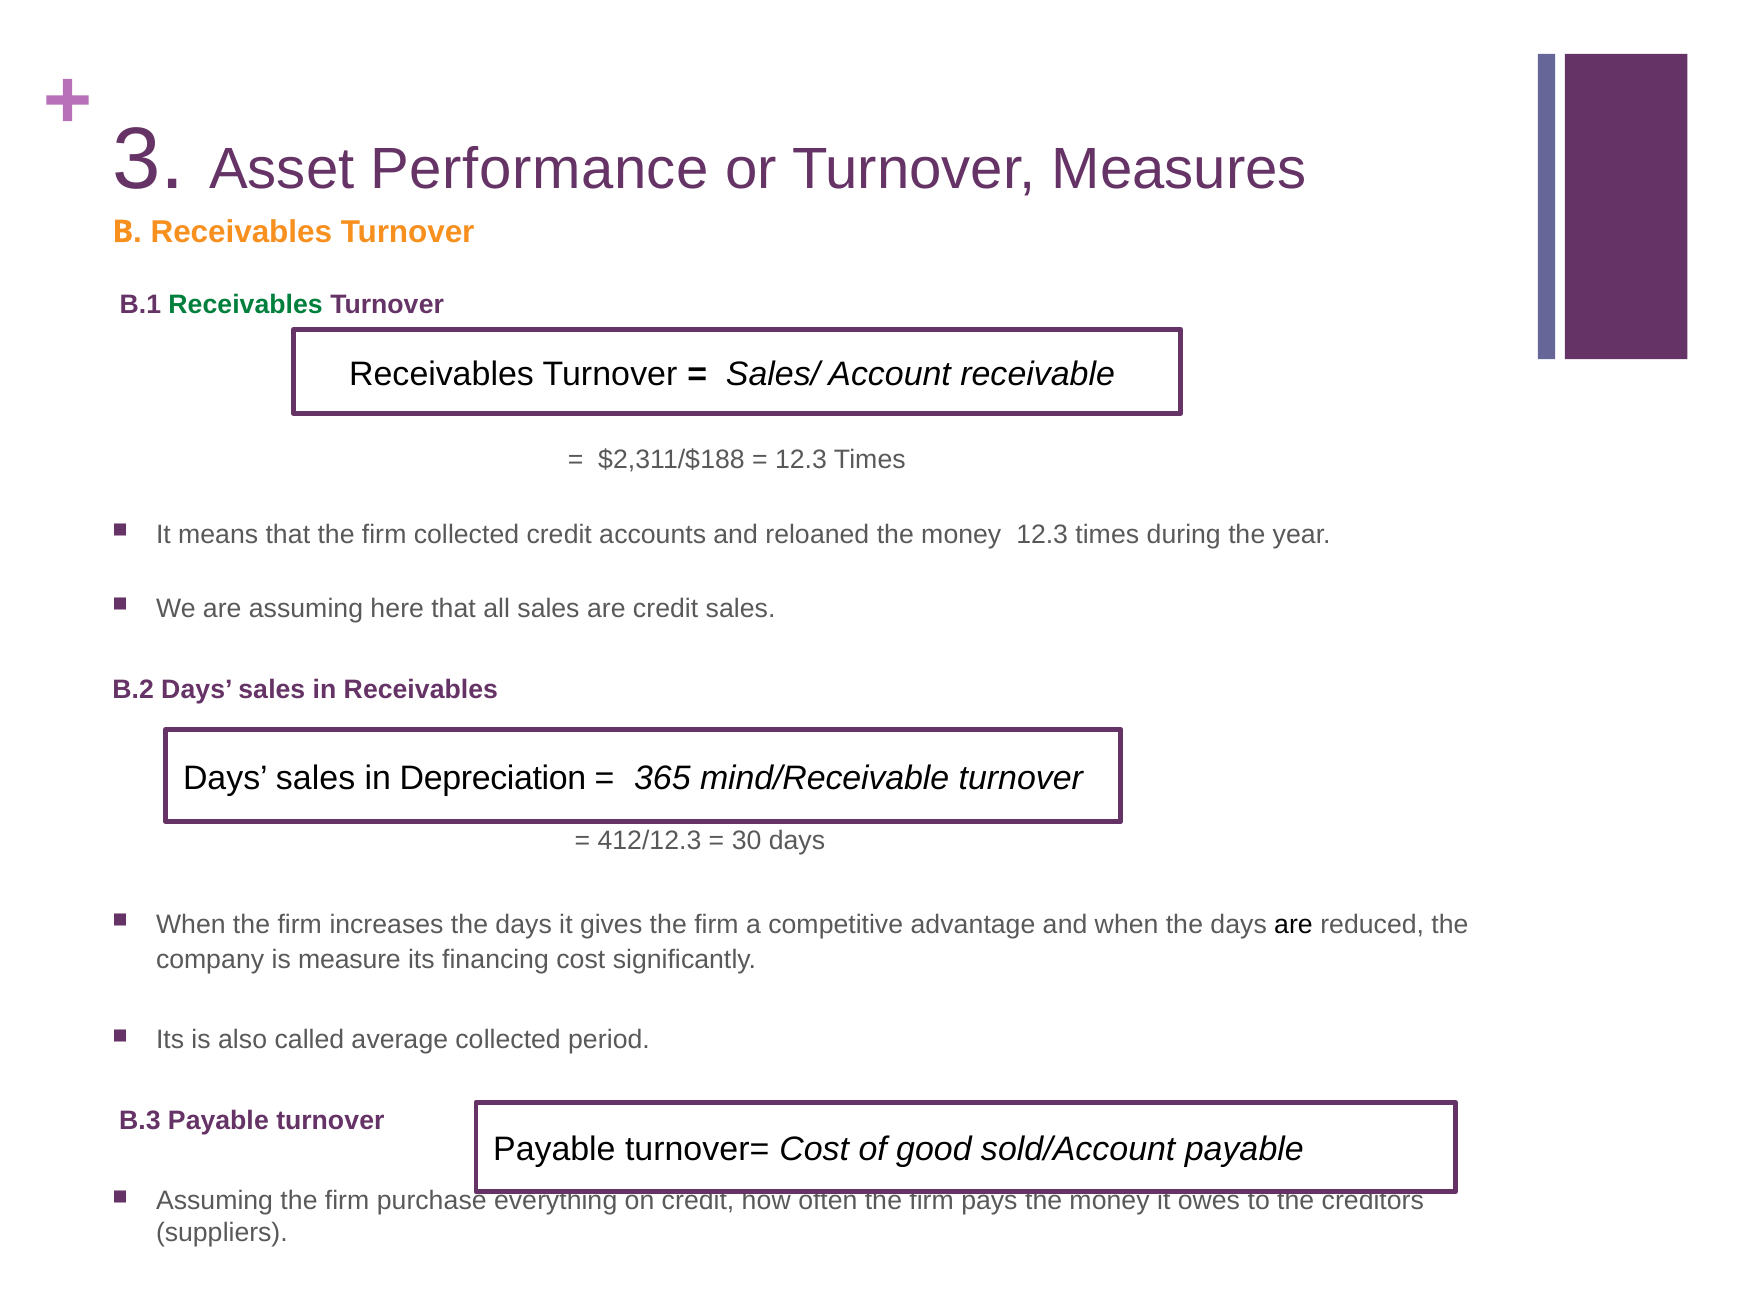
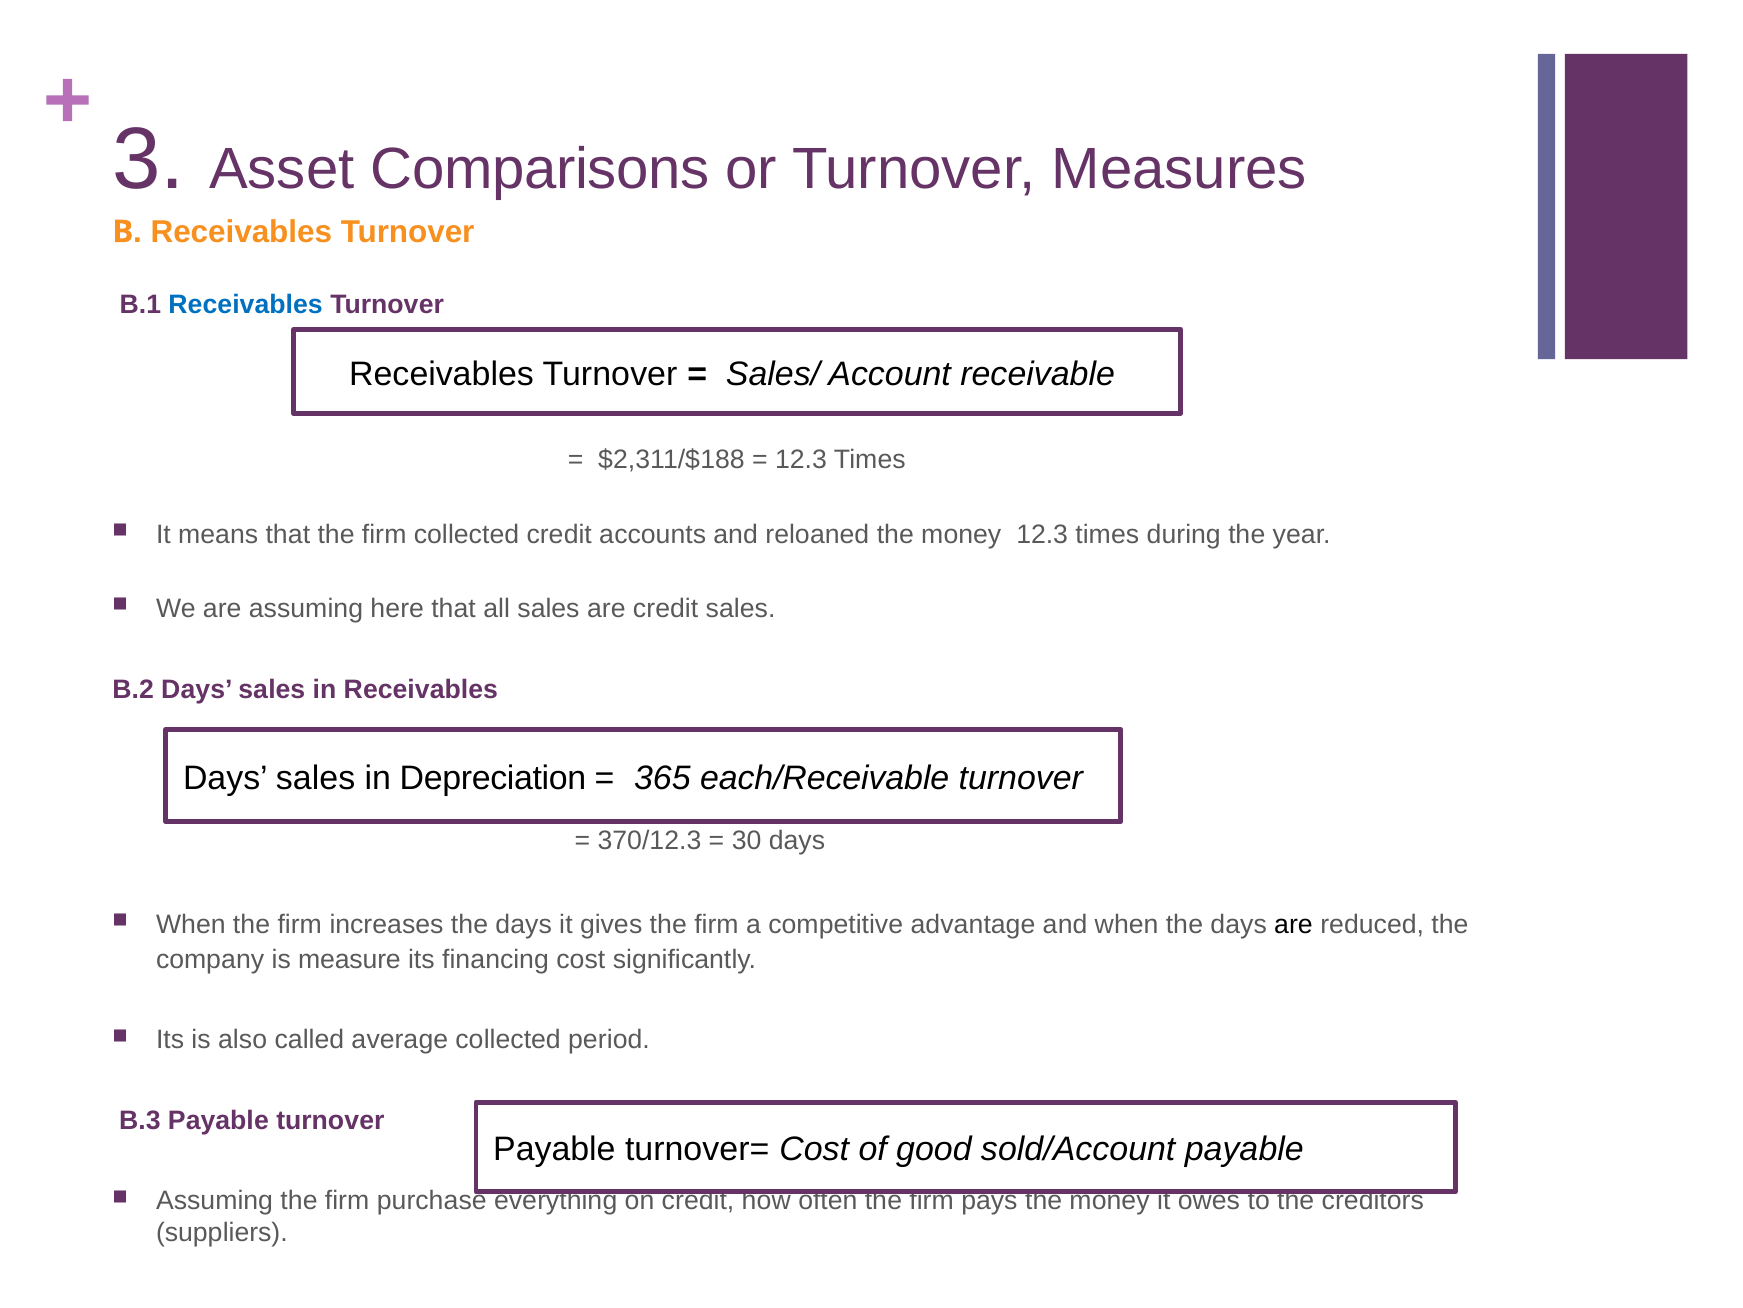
Performance: Performance -> Comparisons (540, 169)
Receivables colour: green -> blue (246, 305)
mind/Receivable: mind/Receivable -> each/Receivable (825, 777)
412/12.3: 412/12.3 -> 370/12.3 (649, 841)
